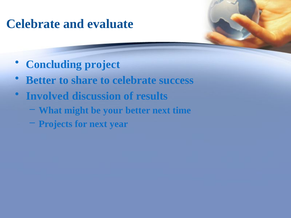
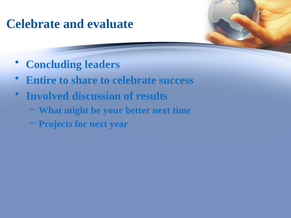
project: project -> leaders (102, 64)
Better: Better -> Entire (41, 80)
